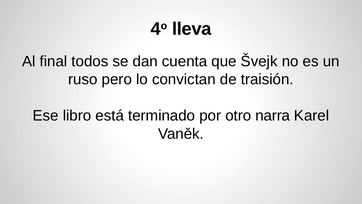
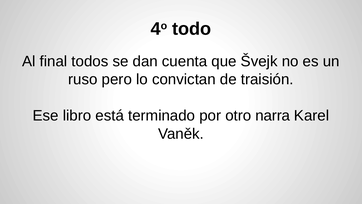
lleva: lleva -> todo (192, 29)
